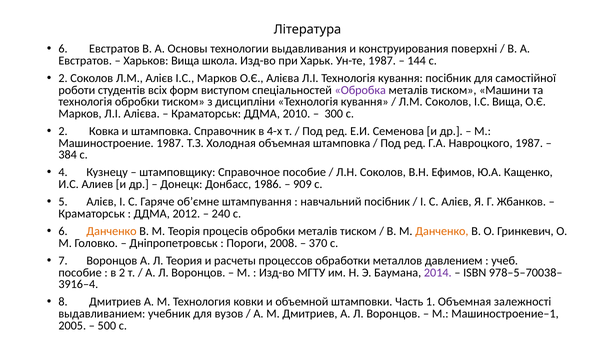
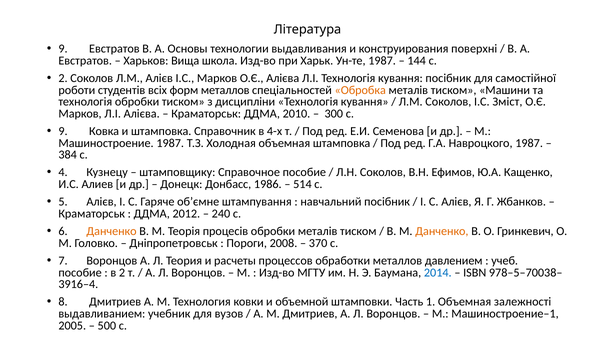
6: 6 -> 9 (63, 49)
форм виступом: виступом -> металлов (225, 90)
Обробка colour: purple -> orange (360, 90)
І.С Вища: Вища -> Зміст (507, 102)
2: 2 -> 9 (63, 131)
909: 909 -> 514 (302, 184)
2014 colour: purple -> blue (438, 272)
